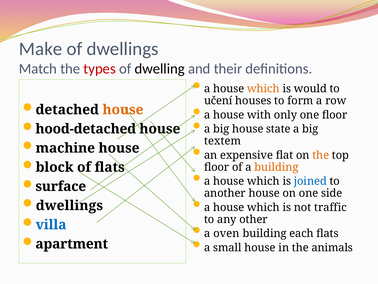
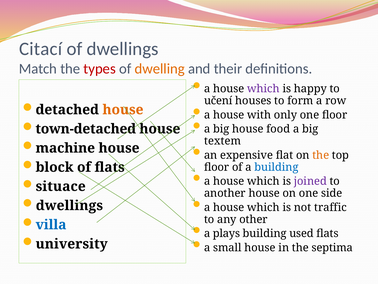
Make: Make -> Citací (41, 49)
dwelling colour: black -> orange (160, 69)
which colour: orange -> purple (263, 89)
would: would -> happy (310, 89)
hood-detached: hood-detached -> town-detached (86, 129)
state: state -> food (278, 129)
building colour: orange -> blue (276, 167)
joined colour: blue -> purple (310, 181)
surface: surface -> situace (61, 186)
oven: oven -> plays (226, 233)
each: each -> used (301, 233)
apartment: apartment -> university (72, 244)
animals: animals -> septima (332, 247)
